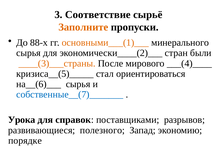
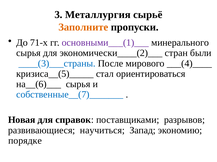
Соответствие: Соответствие -> Металлургия (98, 15)
88-х: 88-х -> 71-х (39, 43)
основными___(1)___ colour: orange -> purple (105, 43)
____(3)___страны colour: orange -> blue (57, 64)
Урока: Урока -> Новая (22, 120)
полезного: полезного -> научиться (102, 131)
